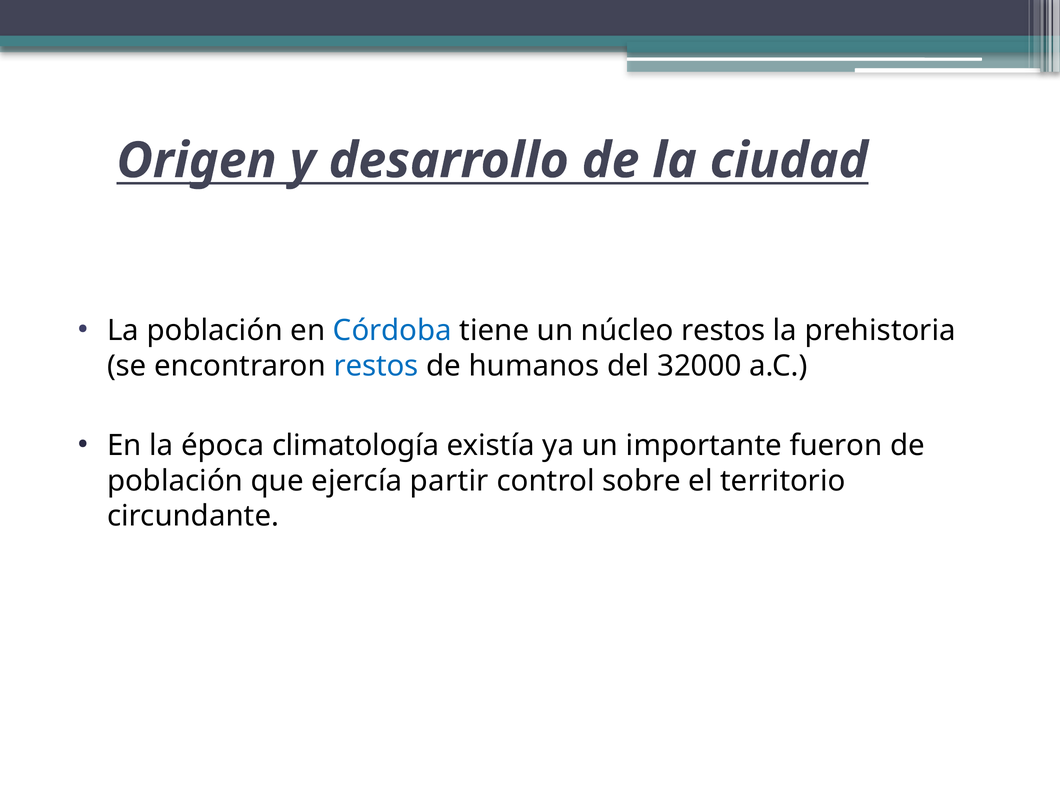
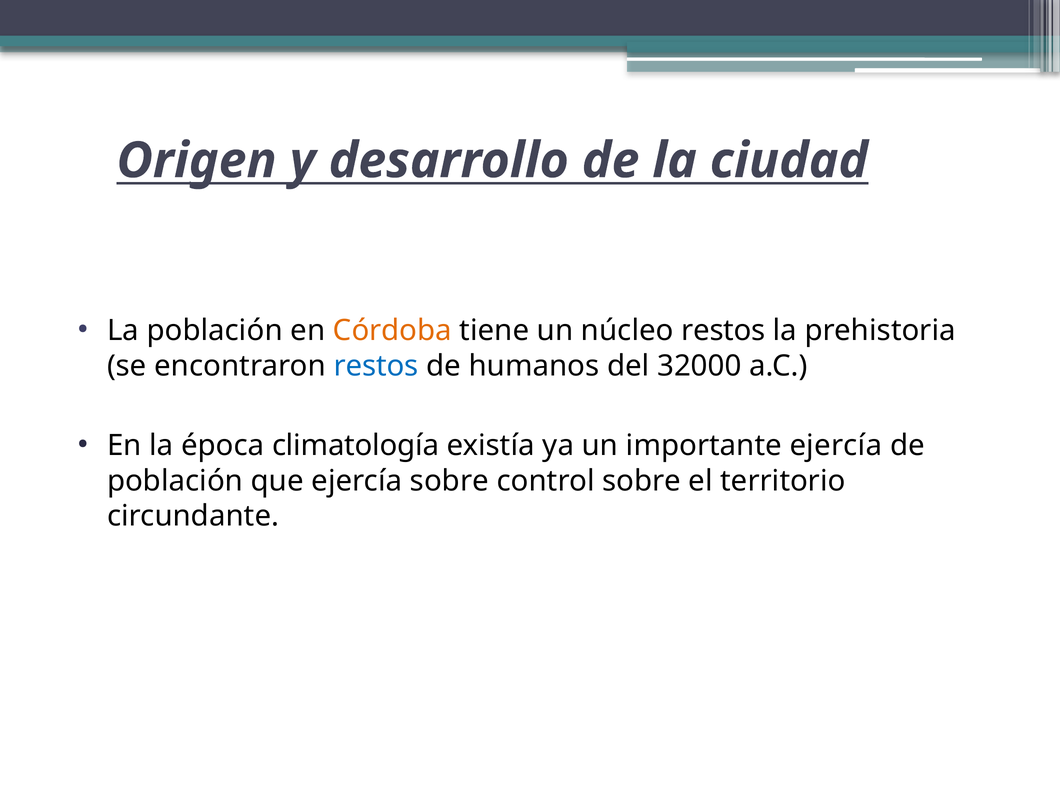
Córdoba colour: blue -> orange (392, 331)
importante fueron: fueron -> ejercía (836, 446)
ejercía partir: partir -> sobre (449, 481)
